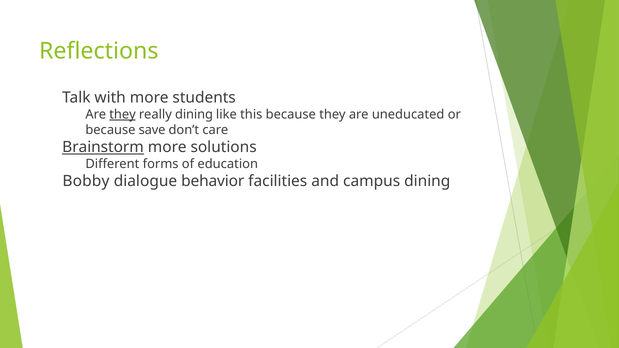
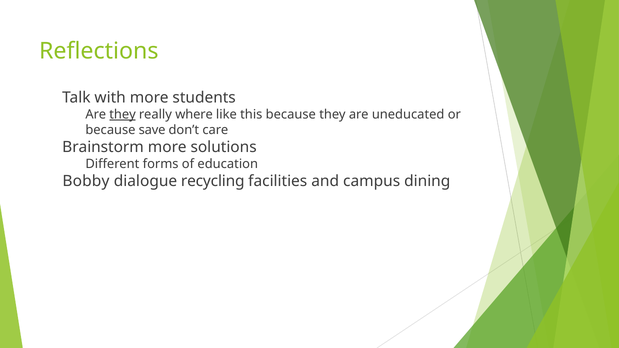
really dining: dining -> where (194, 115)
Brainstorm underline: present -> none (103, 147)
behavior: behavior -> recycling (213, 181)
